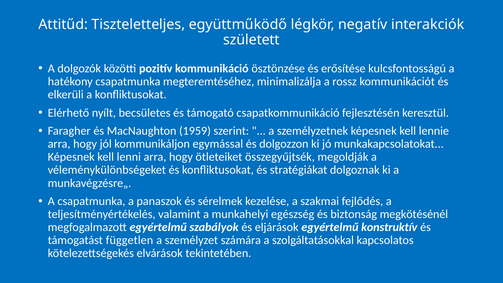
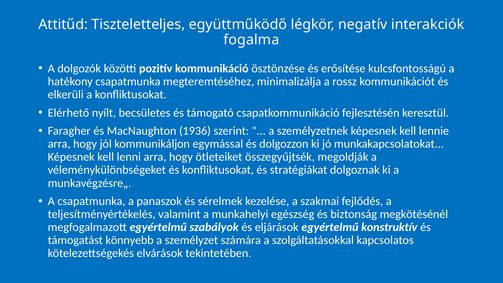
született: született -> fogalma (251, 40)
1959: 1959 -> 1936 (195, 131)
független: független -> könnyebb (130, 240)
